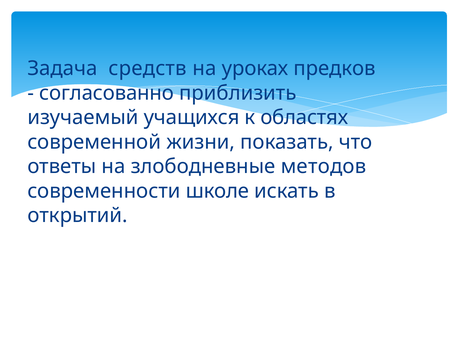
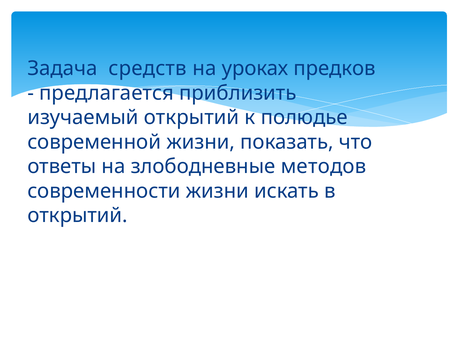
согласованно: согласованно -> предлагается (107, 93)
изучаемый учащихся: учащихся -> открытий (192, 117)
областях: областях -> полюдье (304, 117)
современности школе: школе -> жизни (217, 191)
